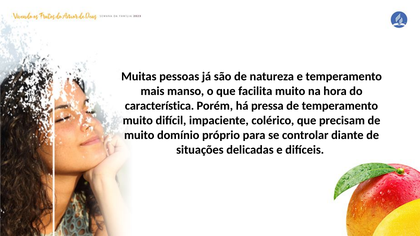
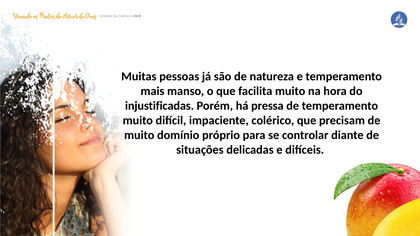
característica: característica -> injustificadas (160, 106)
